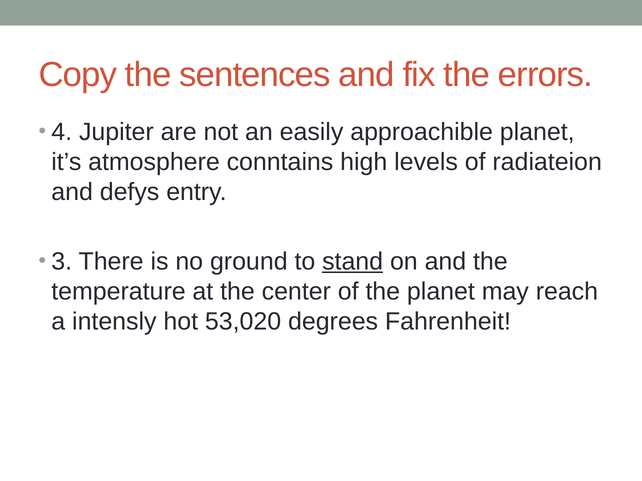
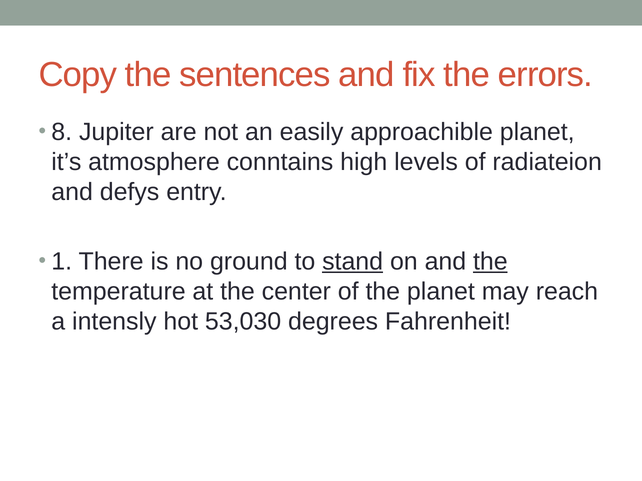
4: 4 -> 8 (62, 132)
3: 3 -> 1 (62, 262)
the underline: none -> present (490, 262)
53,020: 53,020 -> 53,030 (243, 322)
